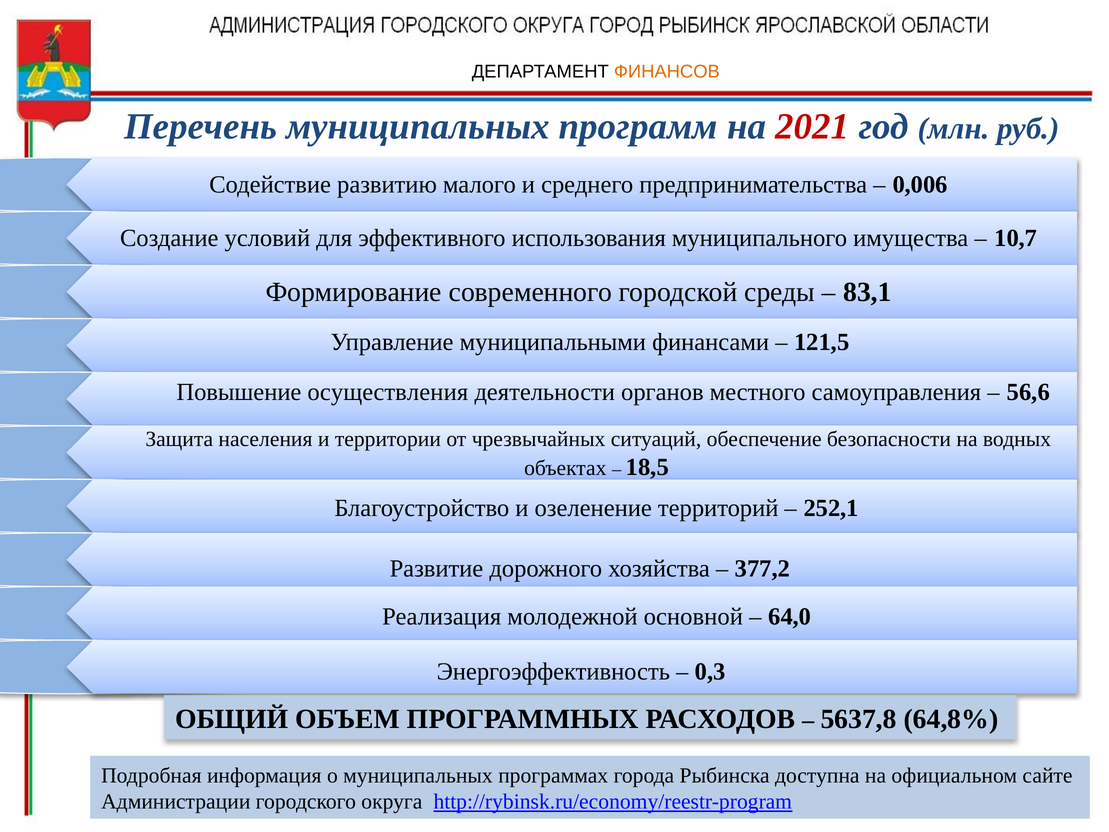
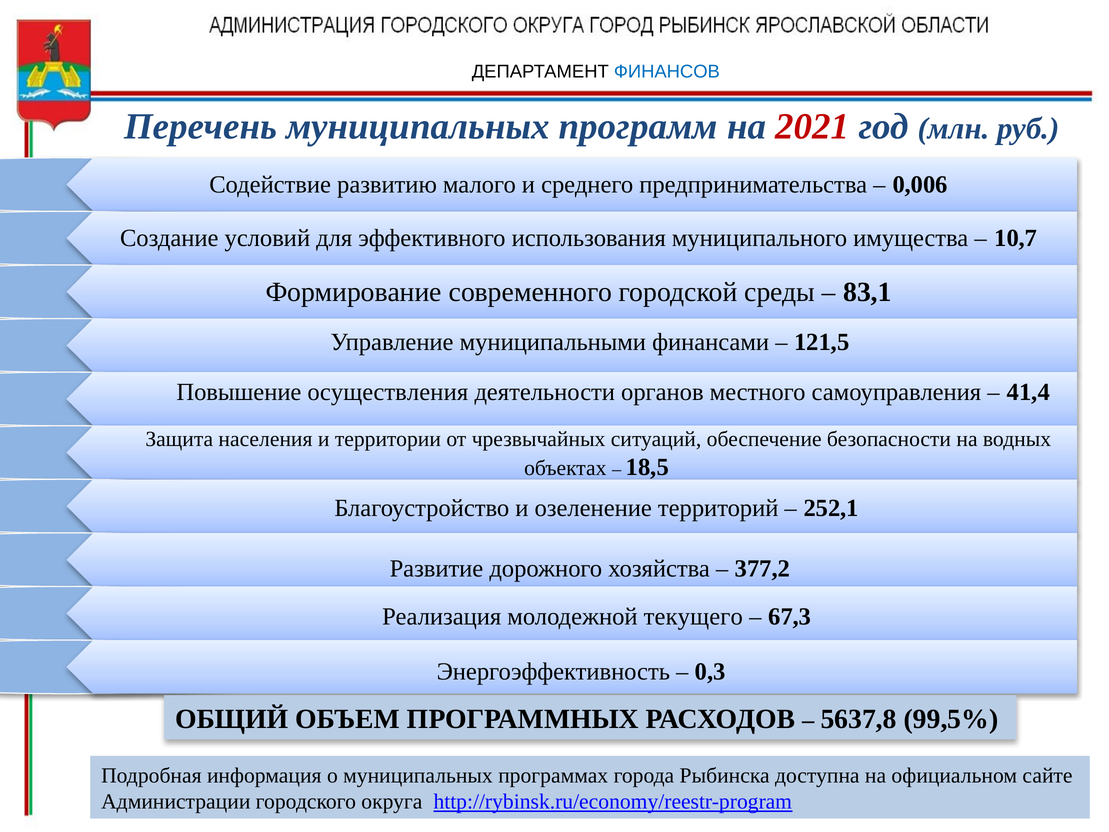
ФИНАНСОВ colour: orange -> blue (667, 72)
56,6: 56,6 -> 41,4 (1028, 392)
основной: основной -> текущего (693, 617)
64,0: 64,0 -> 67,3 (790, 617)
64,8%: 64,8% -> 99,5% (951, 719)
